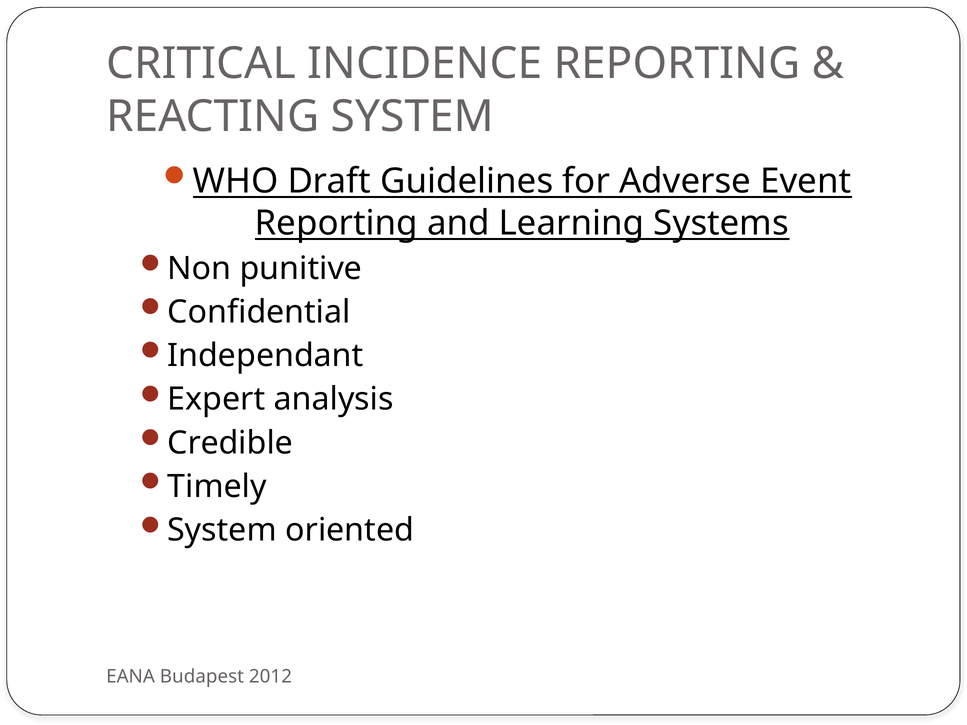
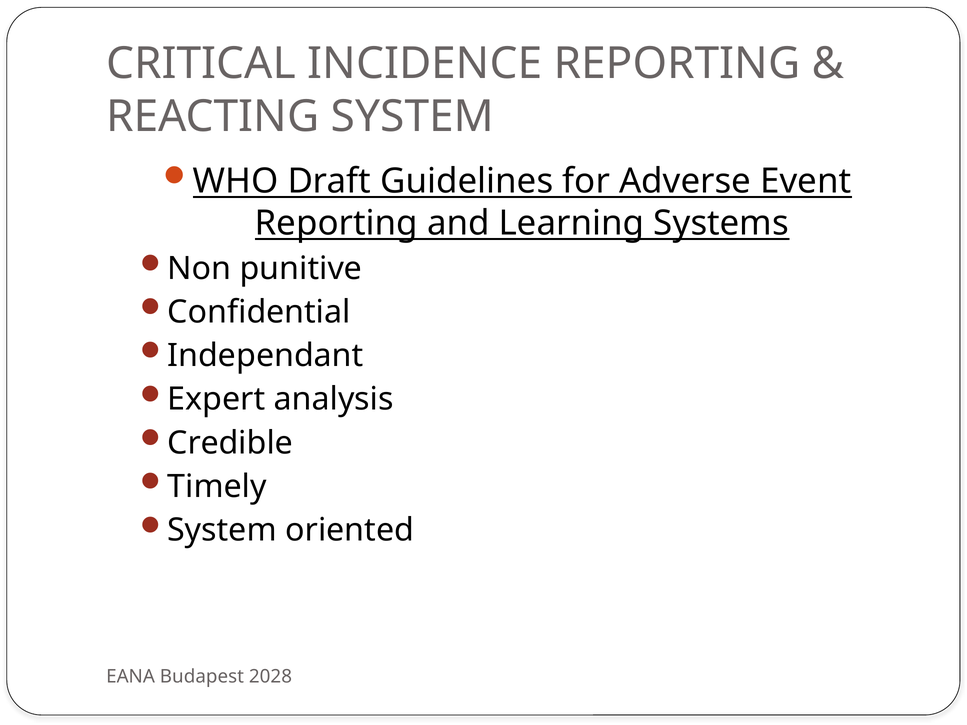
2012: 2012 -> 2028 (270, 677)
